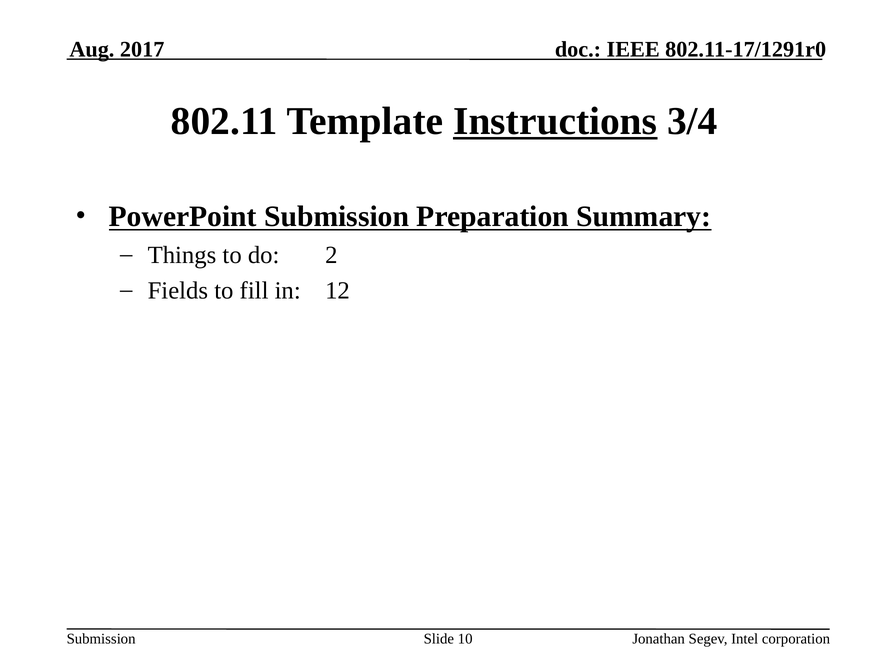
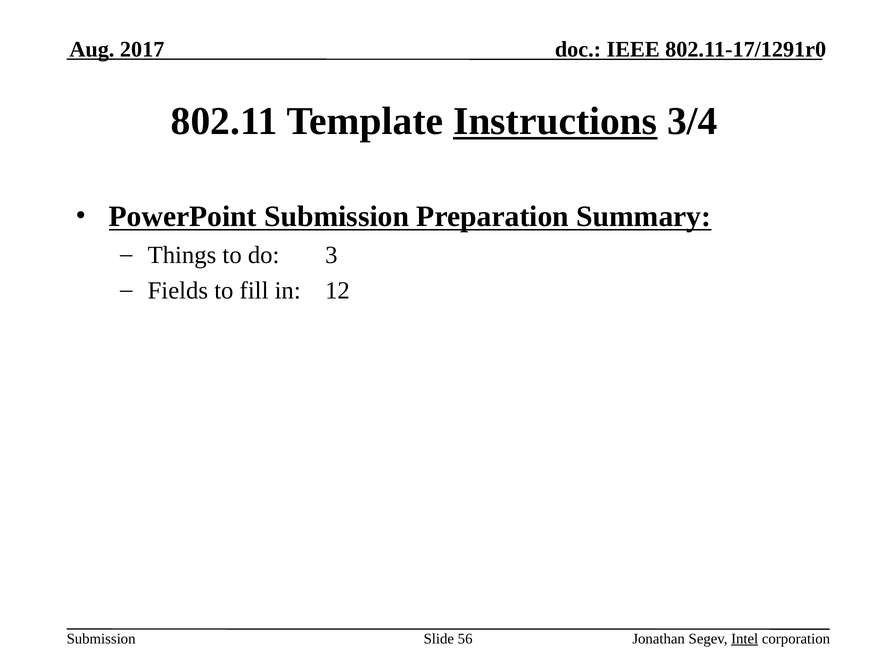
2: 2 -> 3 (331, 255)
10: 10 -> 56 (465, 639)
Intel underline: none -> present (745, 639)
